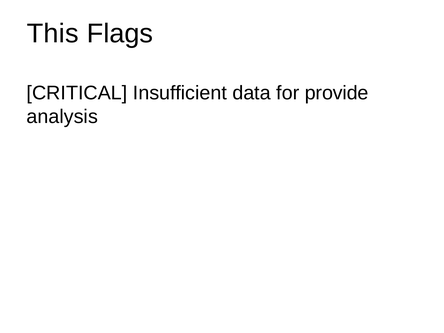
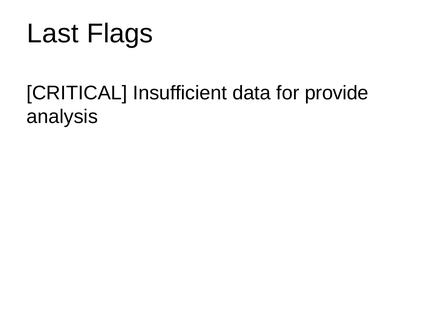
This: This -> Last (53, 34)
